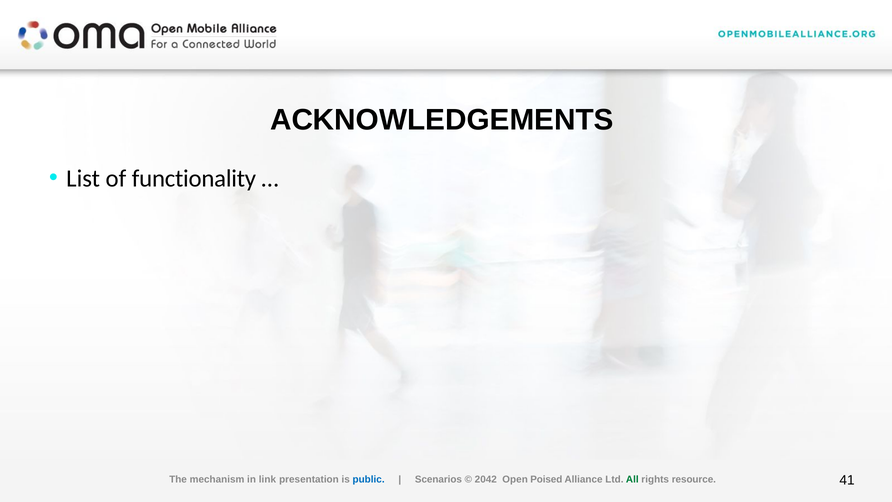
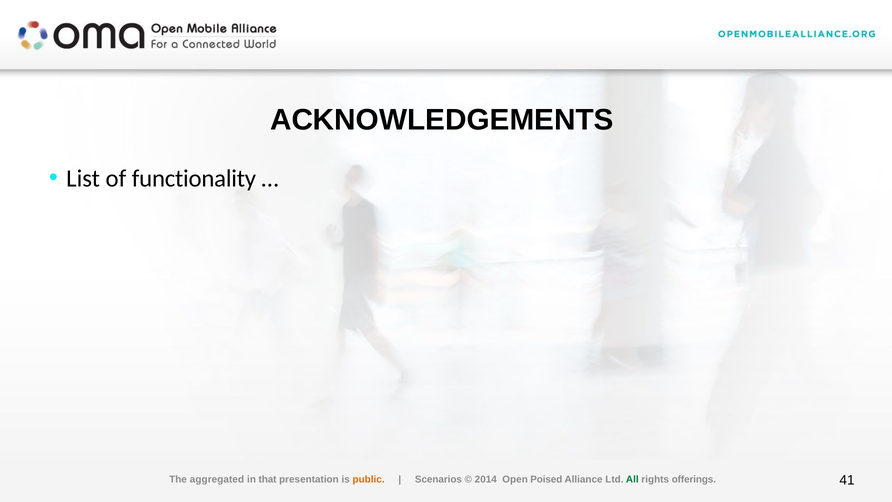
mechanism: mechanism -> aggregated (217, 479)
link: link -> that (268, 479)
public colour: blue -> orange (369, 479)
2042: 2042 -> 2014 (486, 479)
resource: resource -> offerings (694, 479)
